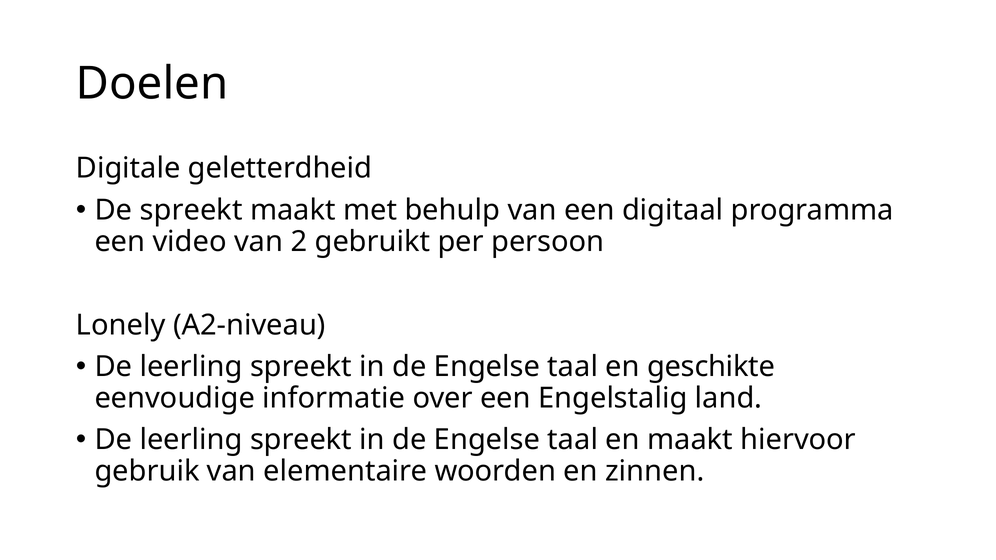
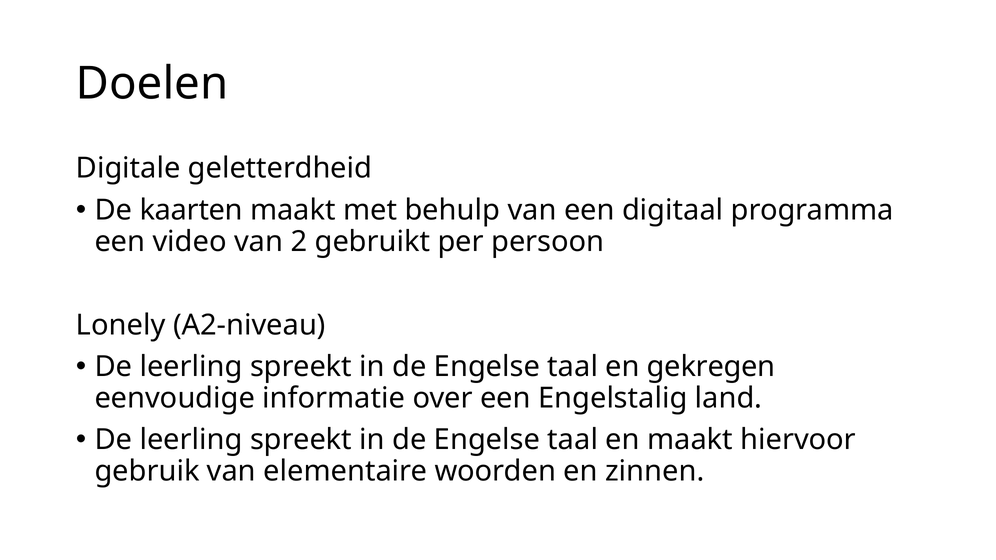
De spreekt: spreekt -> kaarten (191, 210)
geschikte: geschikte -> gekregen (711, 367)
